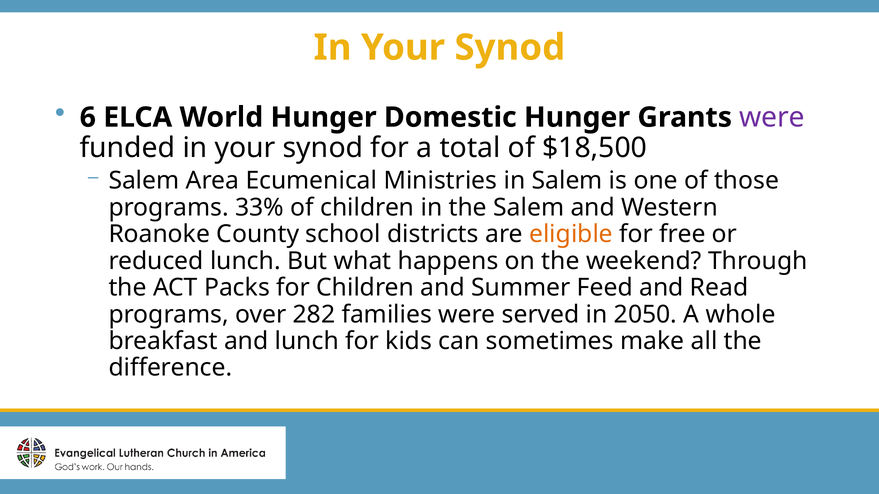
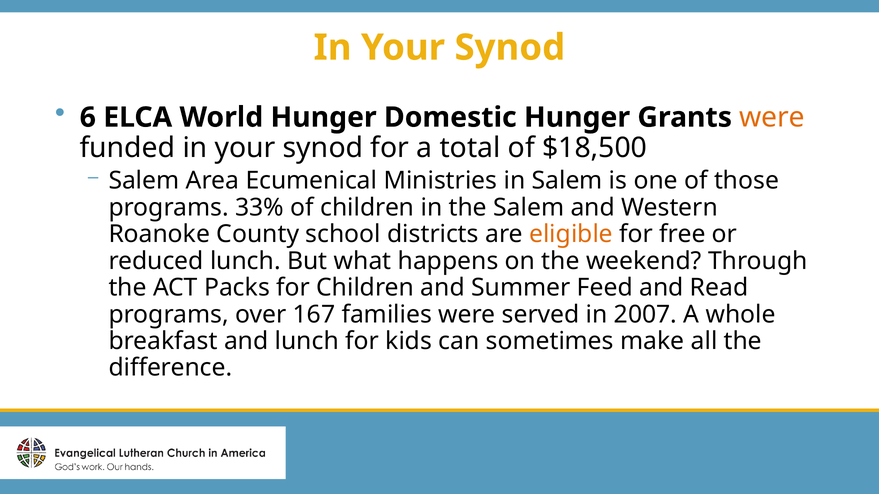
were colour: purple -> orange (772, 117)
282: 282 -> 167 (314, 315)
2050: 2050 -> 2007 (645, 315)
